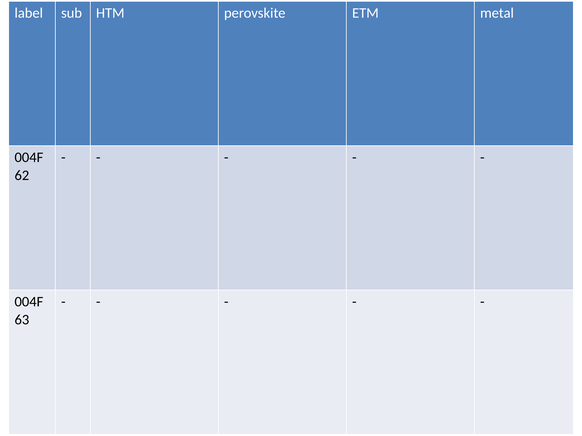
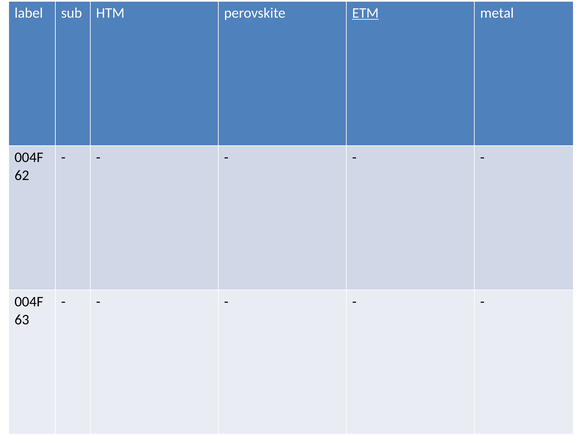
ETM underline: none -> present (365, 13)
